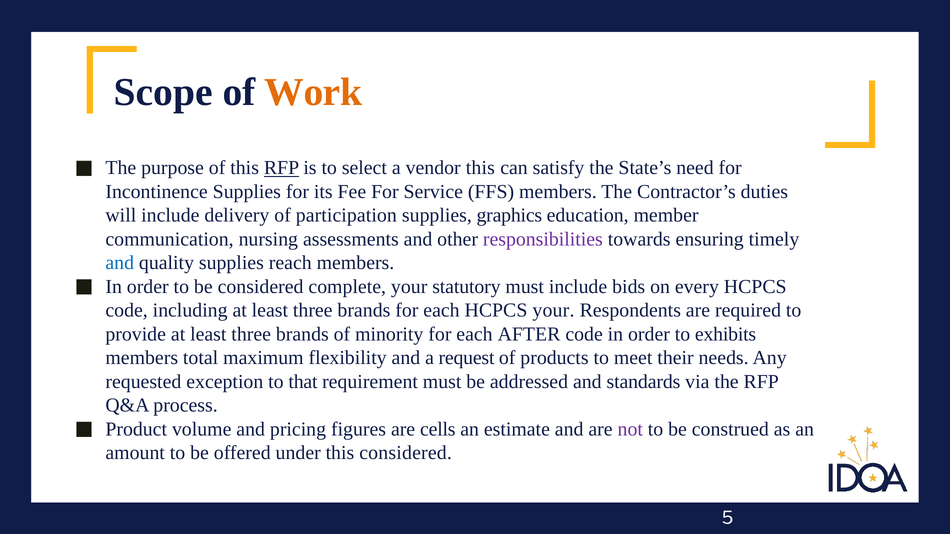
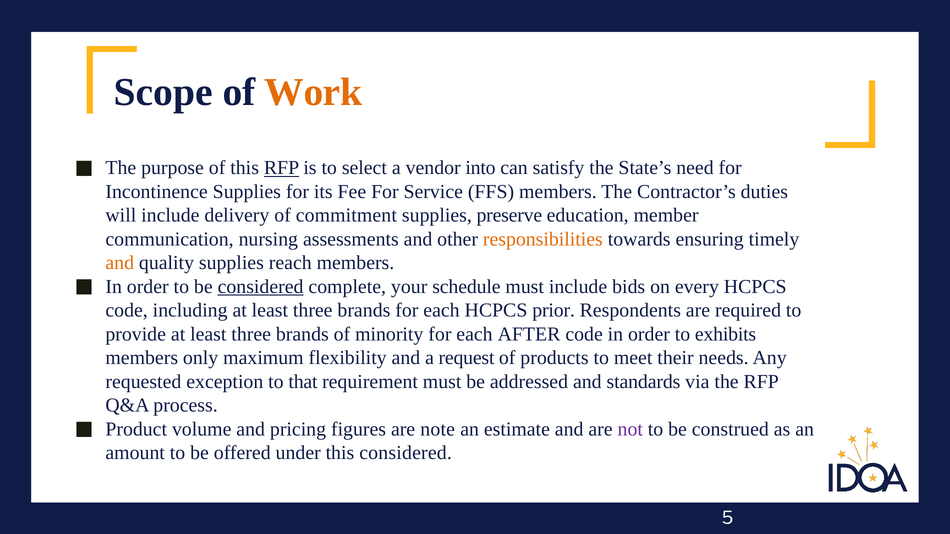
vendor this: this -> into (481, 168)
participation: participation -> commitment (346, 216)
graphics: graphics -> preserve (509, 216)
responsibilities colour: purple -> orange (543, 239)
and colour: blue -> orange (120, 263)
considered underline: none -> present (261, 287)
statutory: statutory -> schedule (466, 287)
HCPCS your: your -> prior (554, 311)
total: total -> only (201, 358)
cells: cells -> note (438, 429)
